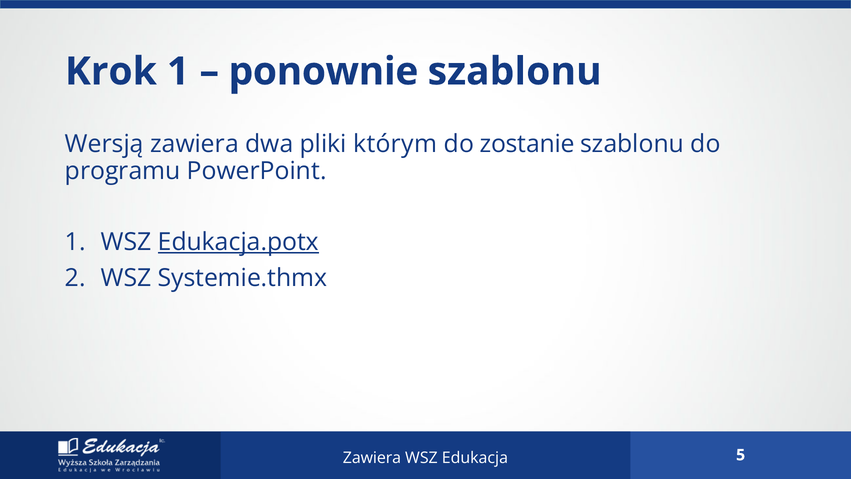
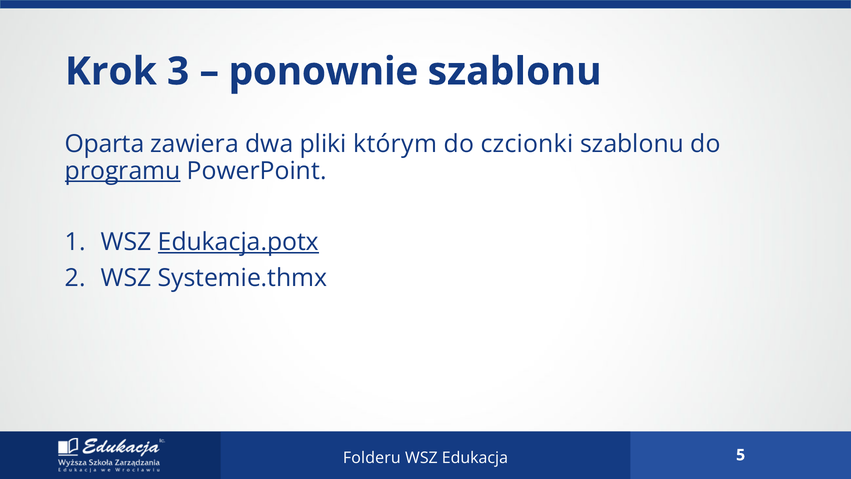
Krok 1: 1 -> 3 (178, 71)
Wersją: Wersją -> Oparta (104, 144)
zostanie: zostanie -> czcionki (527, 144)
programu underline: none -> present (123, 171)
Zawiera: Zawiera -> Folderu (372, 458)
